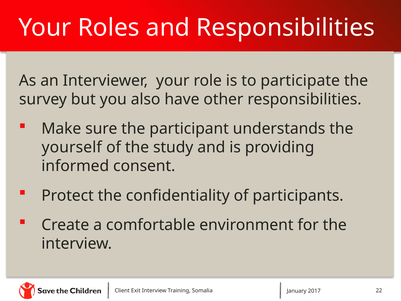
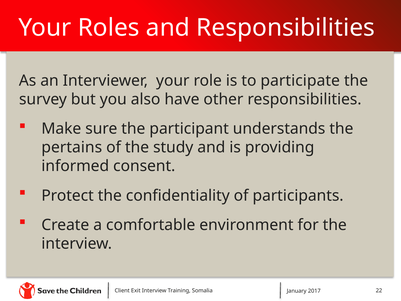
yourself: yourself -> pertains (72, 147)
